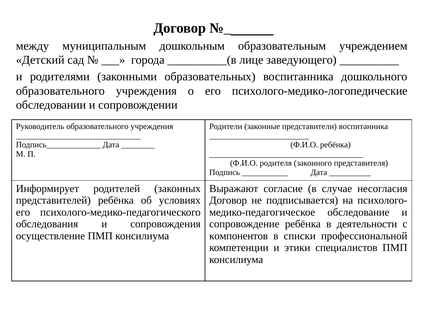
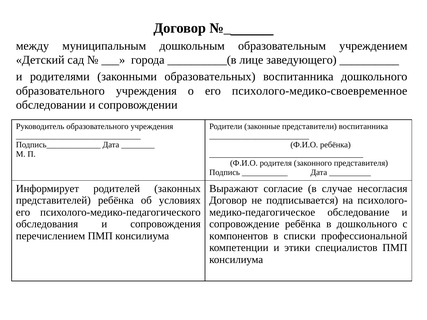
психолого-медико-логопедические: психолого-медико-логопедические -> психолого-медико-своевременное (320, 91)
в деятельности: деятельности -> дошкольного (367, 224)
осуществление: осуществление -> перечислением (51, 236)
